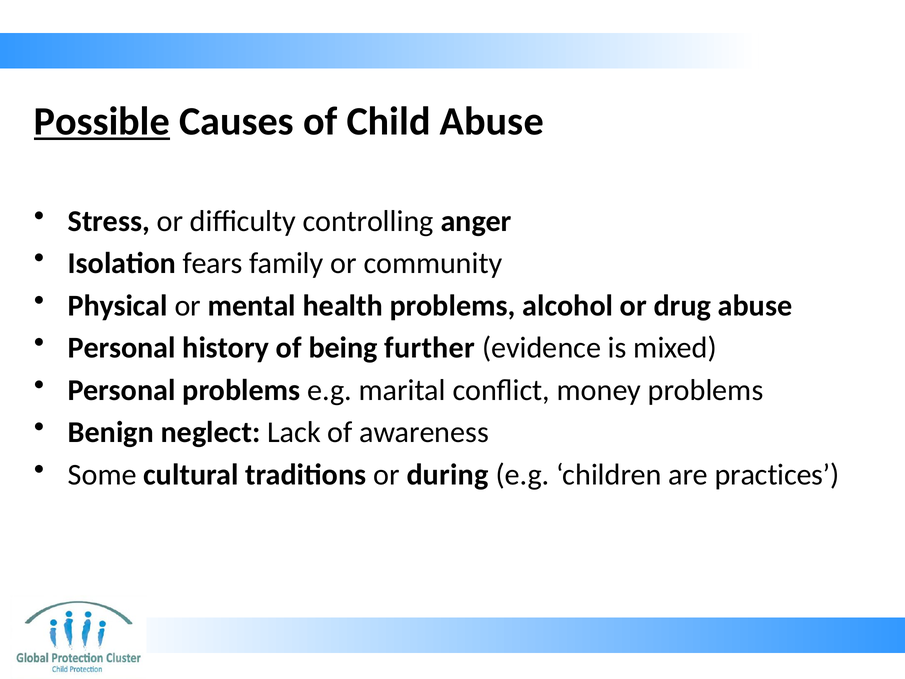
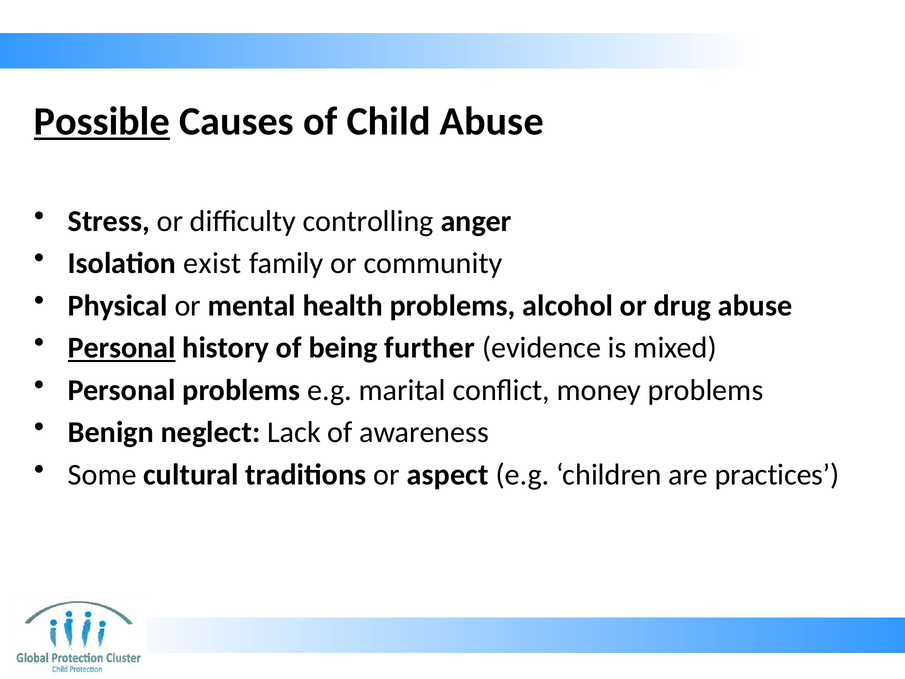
fears: fears -> exist (212, 263)
Personal underline: none -> present (122, 348)
during: during -> aspect (448, 474)
